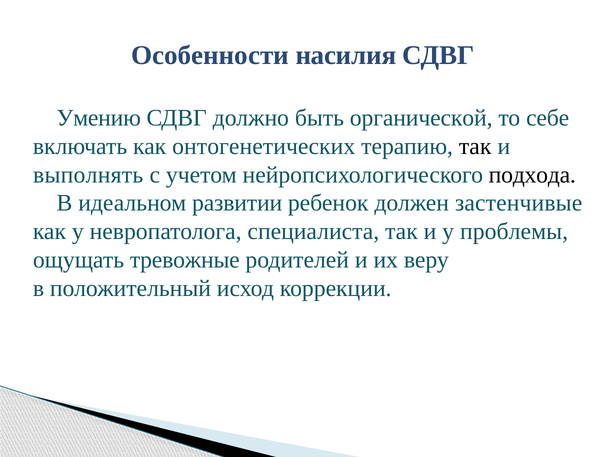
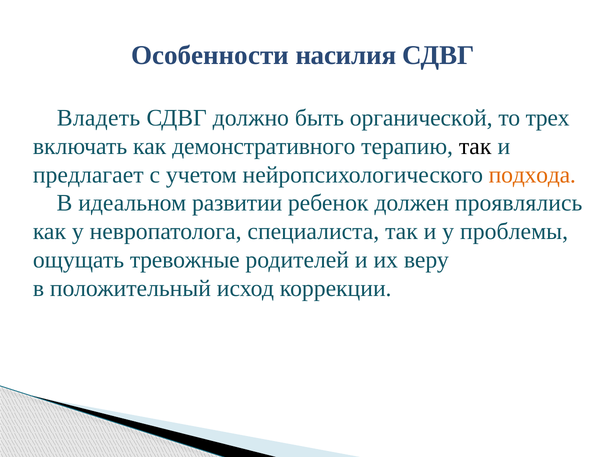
Умению: Умению -> Владеть (99, 118)
себе: себе -> трех (548, 118)
онтогенетических: онтогенетических -> демонстративного (264, 146)
выполнять: выполнять -> предлагает (88, 175)
подхода colour: black -> orange (532, 175)
застенчивые: застенчивые -> проявлялись (519, 203)
